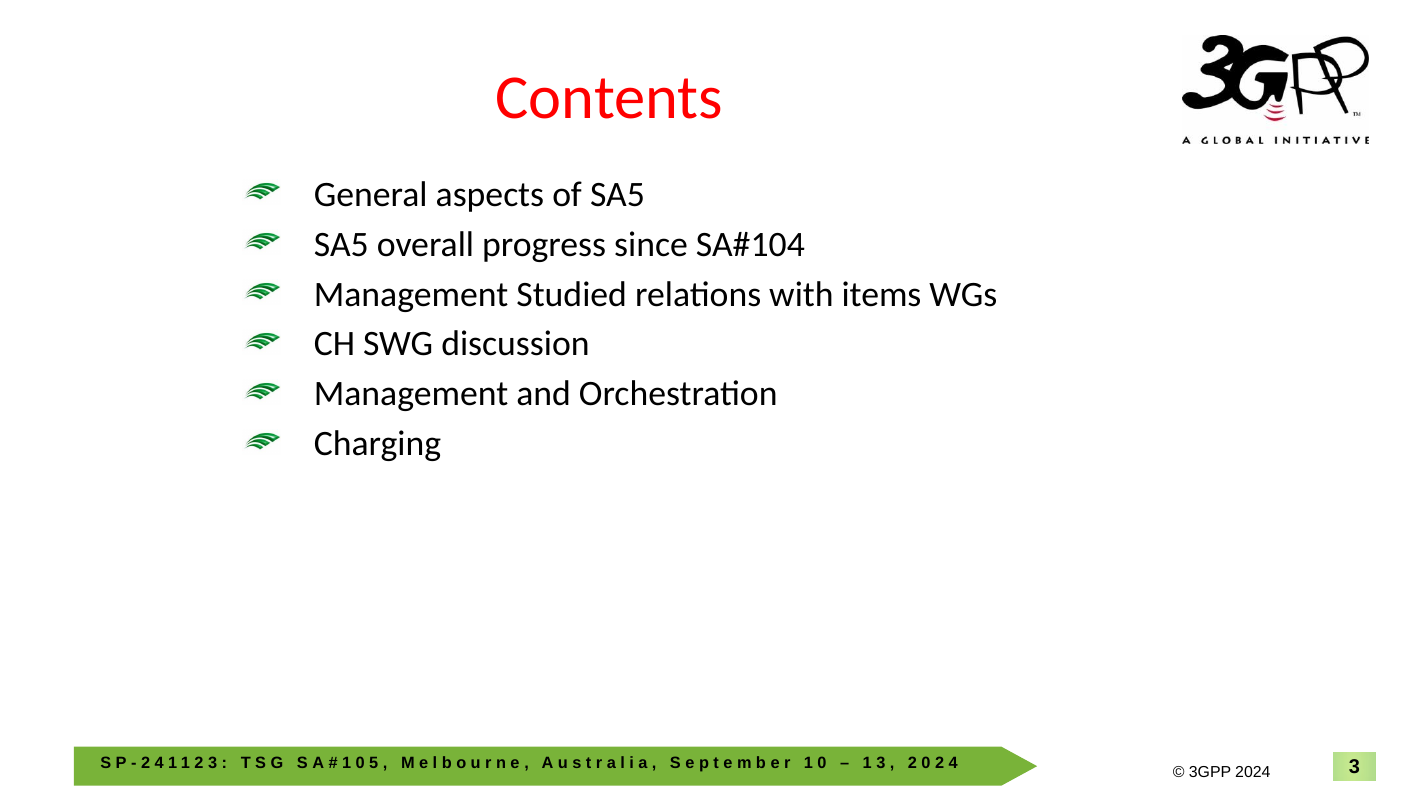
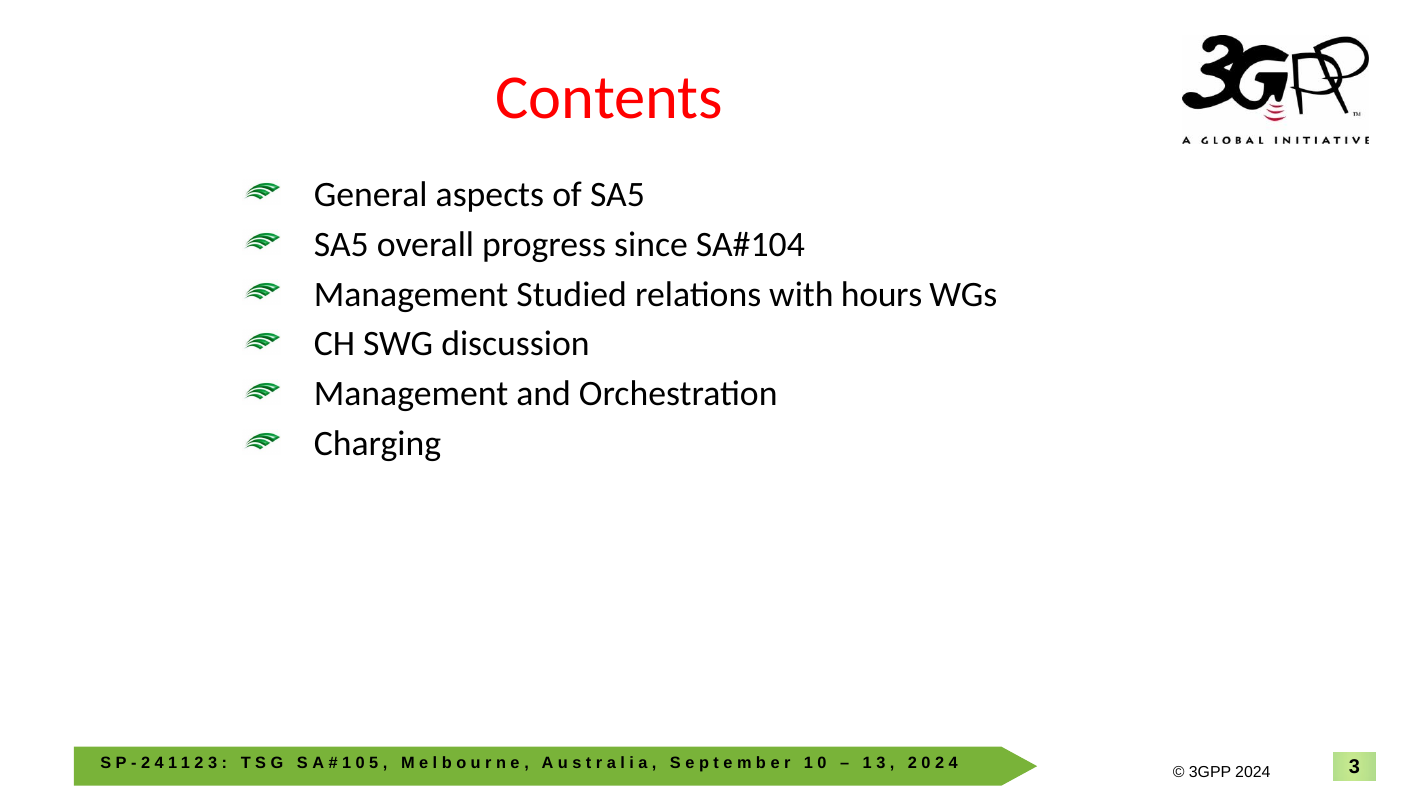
items: items -> hours (882, 294)
